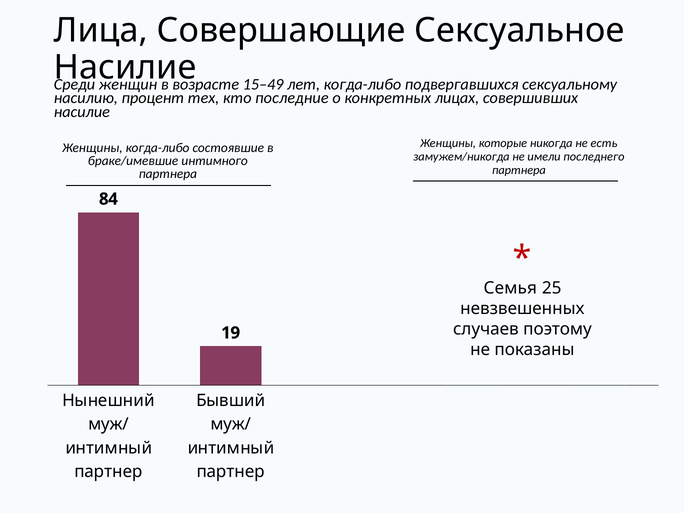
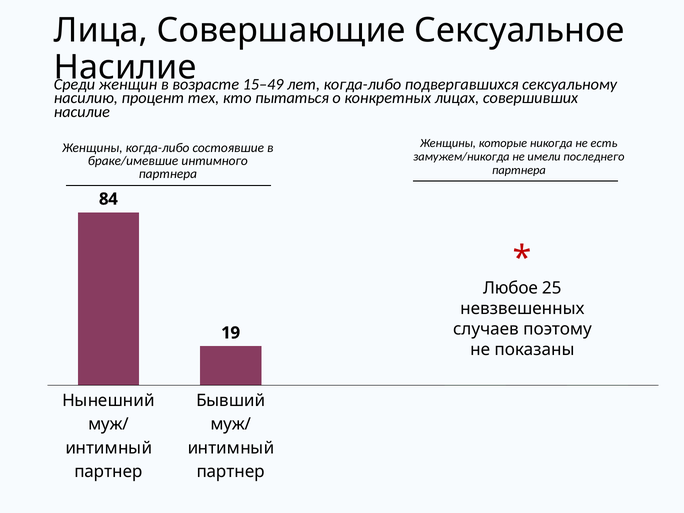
последние: последние -> пытаться (292, 98)
Семья: Семья -> Любое (510, 288)
